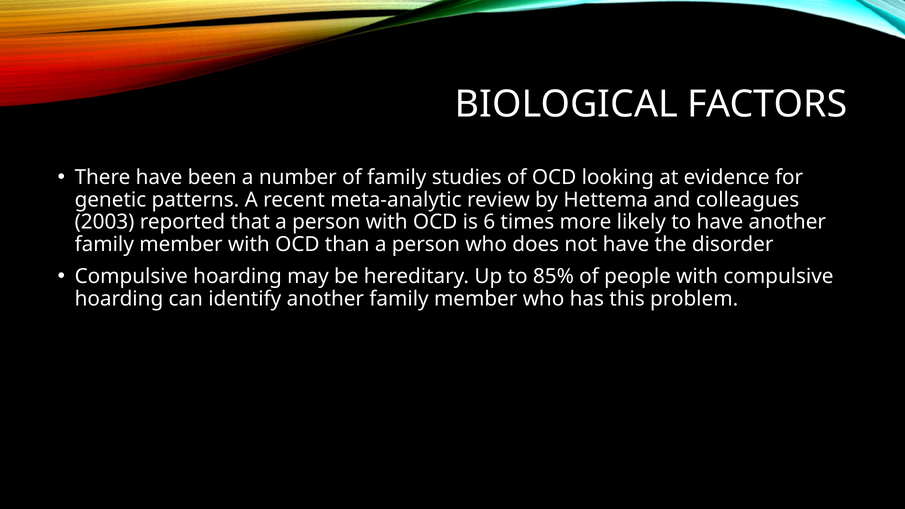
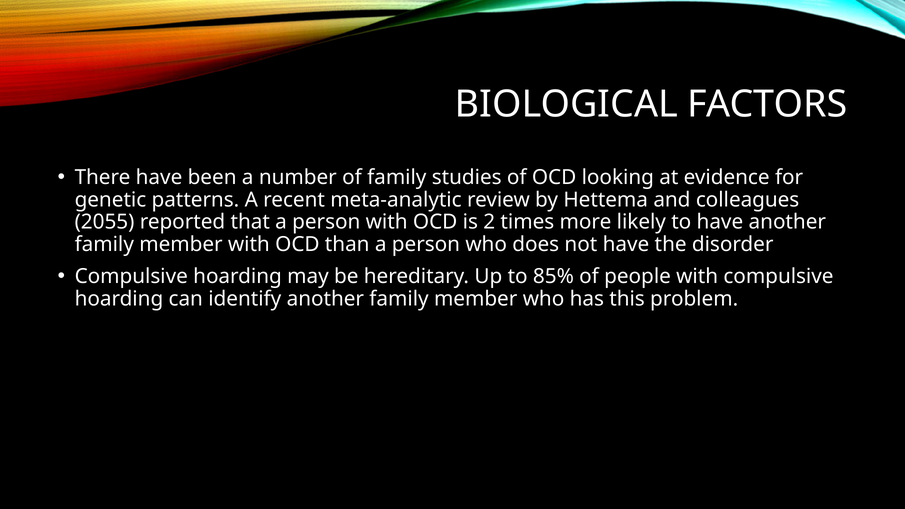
2003: 2003 -> 2055 (105, 222)
6: 6 -> 2 (489, 222)
